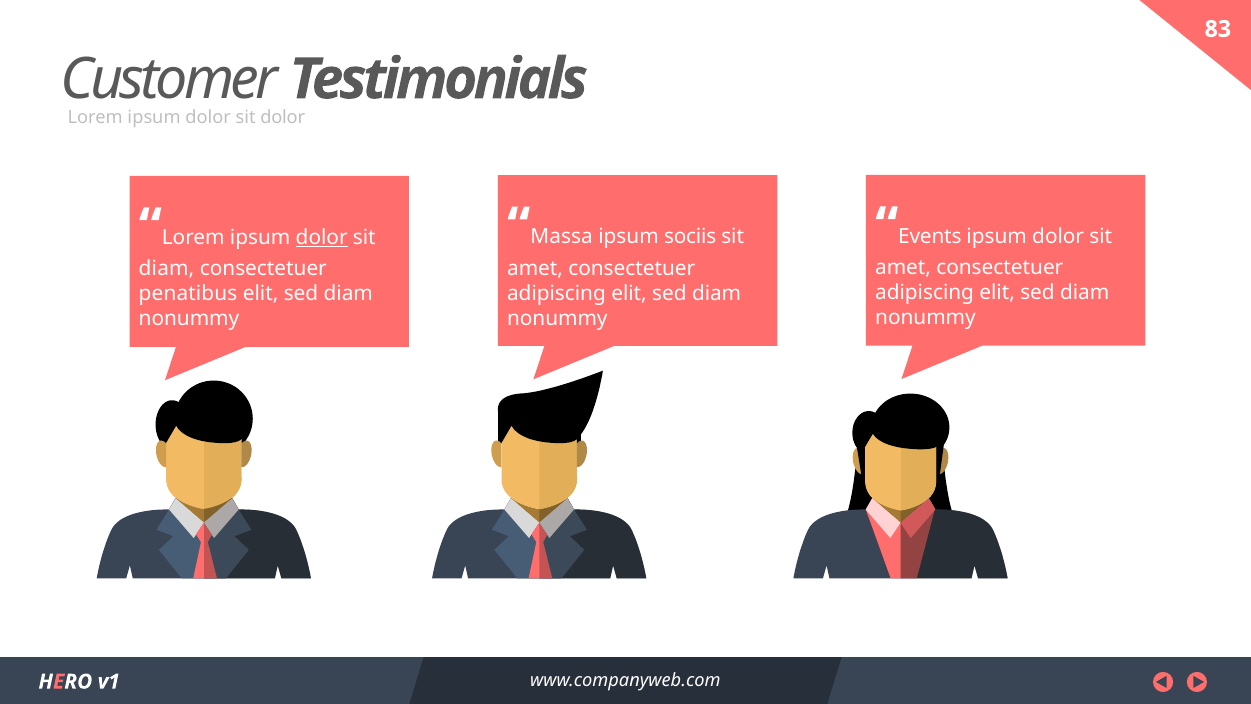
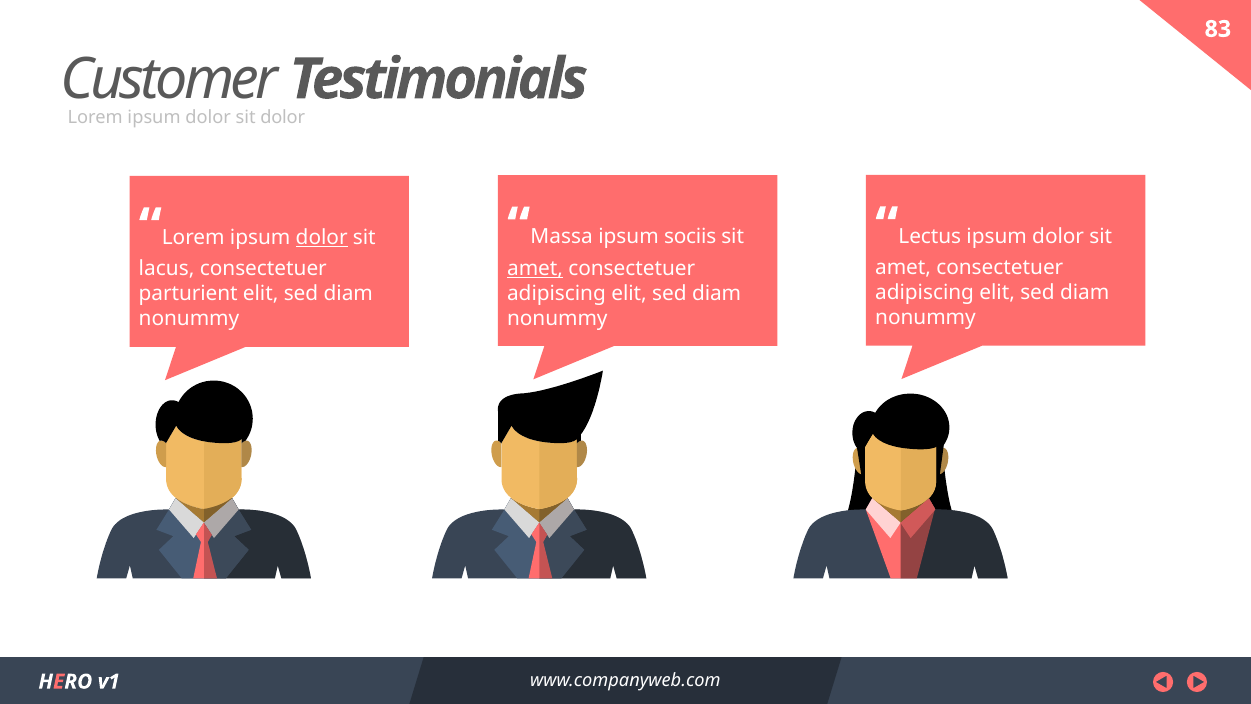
Events: Events -> Lectus (930, 237)
amet underline: none -> present (535, 268)
diam: diam -> lacus (167, 269)
penatibus: penatibus -> parturient (188, 294)
